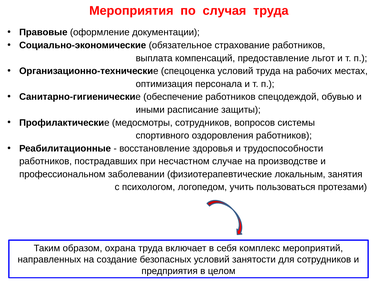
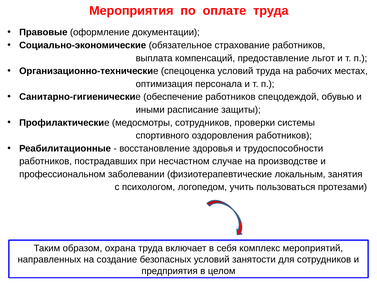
случая: случая -> оплате (224, 11)
вопросов: вопросов -> проверки (255, 123)
